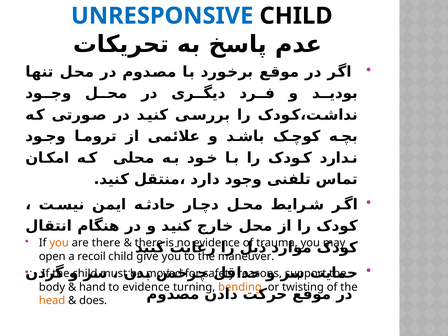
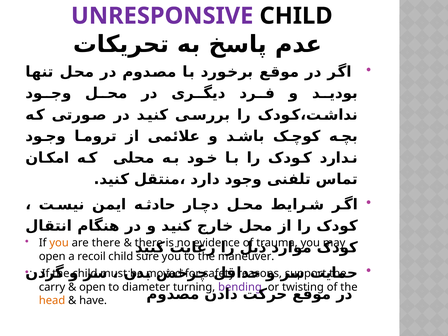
UNRESPONSIVE colour: blue -> purple (162, 16)
give: give -> sure (148, 256)
body: body -> carry (52, 287)
hand: hand -> open (92, 287)
to evidence: evidence -> diameter (146, 287)
bending colour: orange -> purple (242, 287)
does: does -> have (93, 300)
